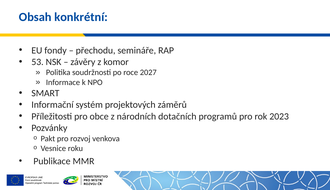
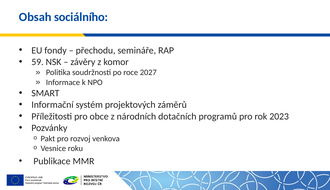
konkrétní: konkrétní -> sociálního (81, 17)
53: 53 -> 59 (38, 62)
